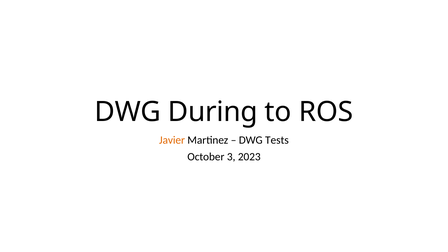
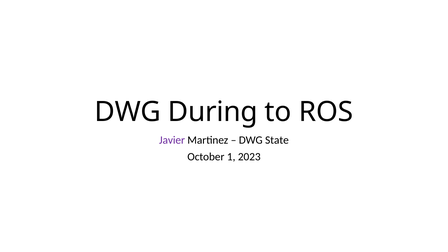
Javier colour: orange -> purple (172, 140)
Tests: Tests -> State (277, 140)
3: 3 -> 1 (231, 157)
